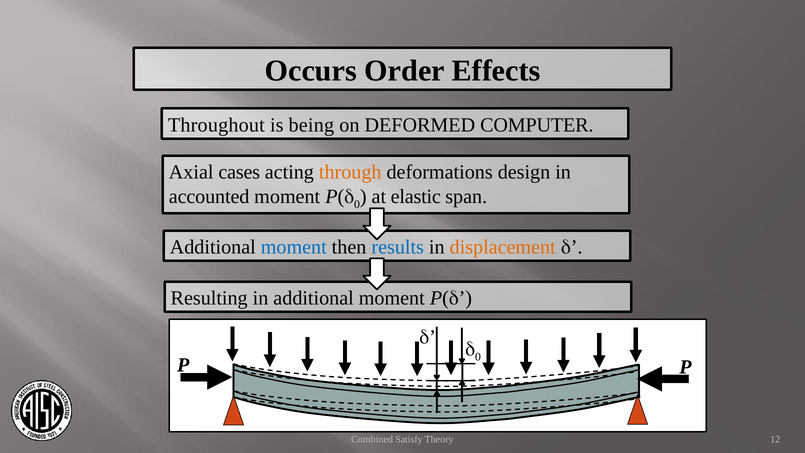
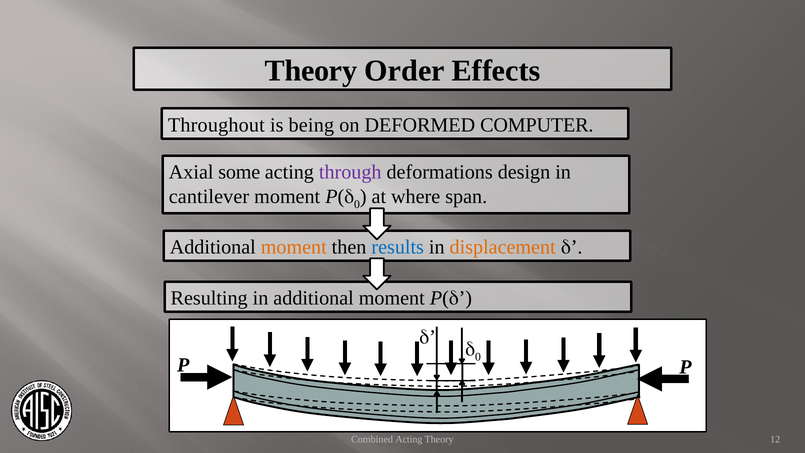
Occurs: Occurs -> Theory (311, 71)
cases: cases -> some (239, 172)
through colour: orange -> purple (350, 172)
accounted: accounted -> cantilever (209, 196)
elastic: elastic -> where (416, 196)
moment colour: blue -> orange (294, 247)
Combined Satisfy: Satisfy -> Acting (409, 439)
